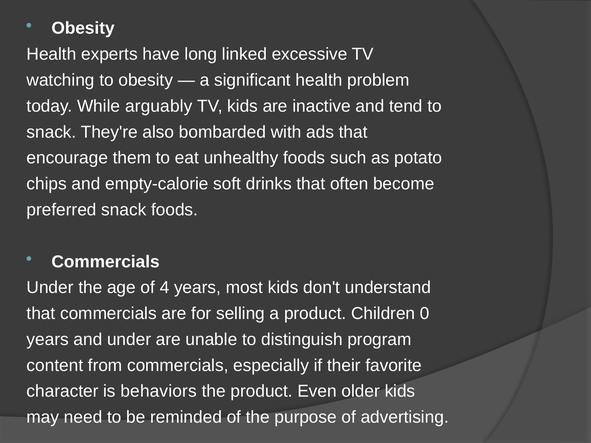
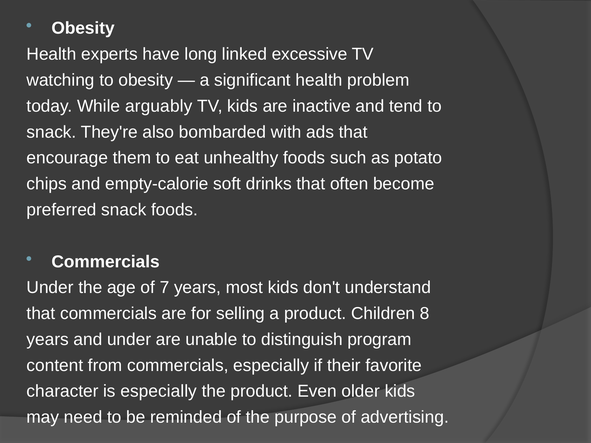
4: 4 -> 7 (164, 288)
0: 0 -> 8 (425, 314)
is behaviors: behaviors -> especially (159, 392)
